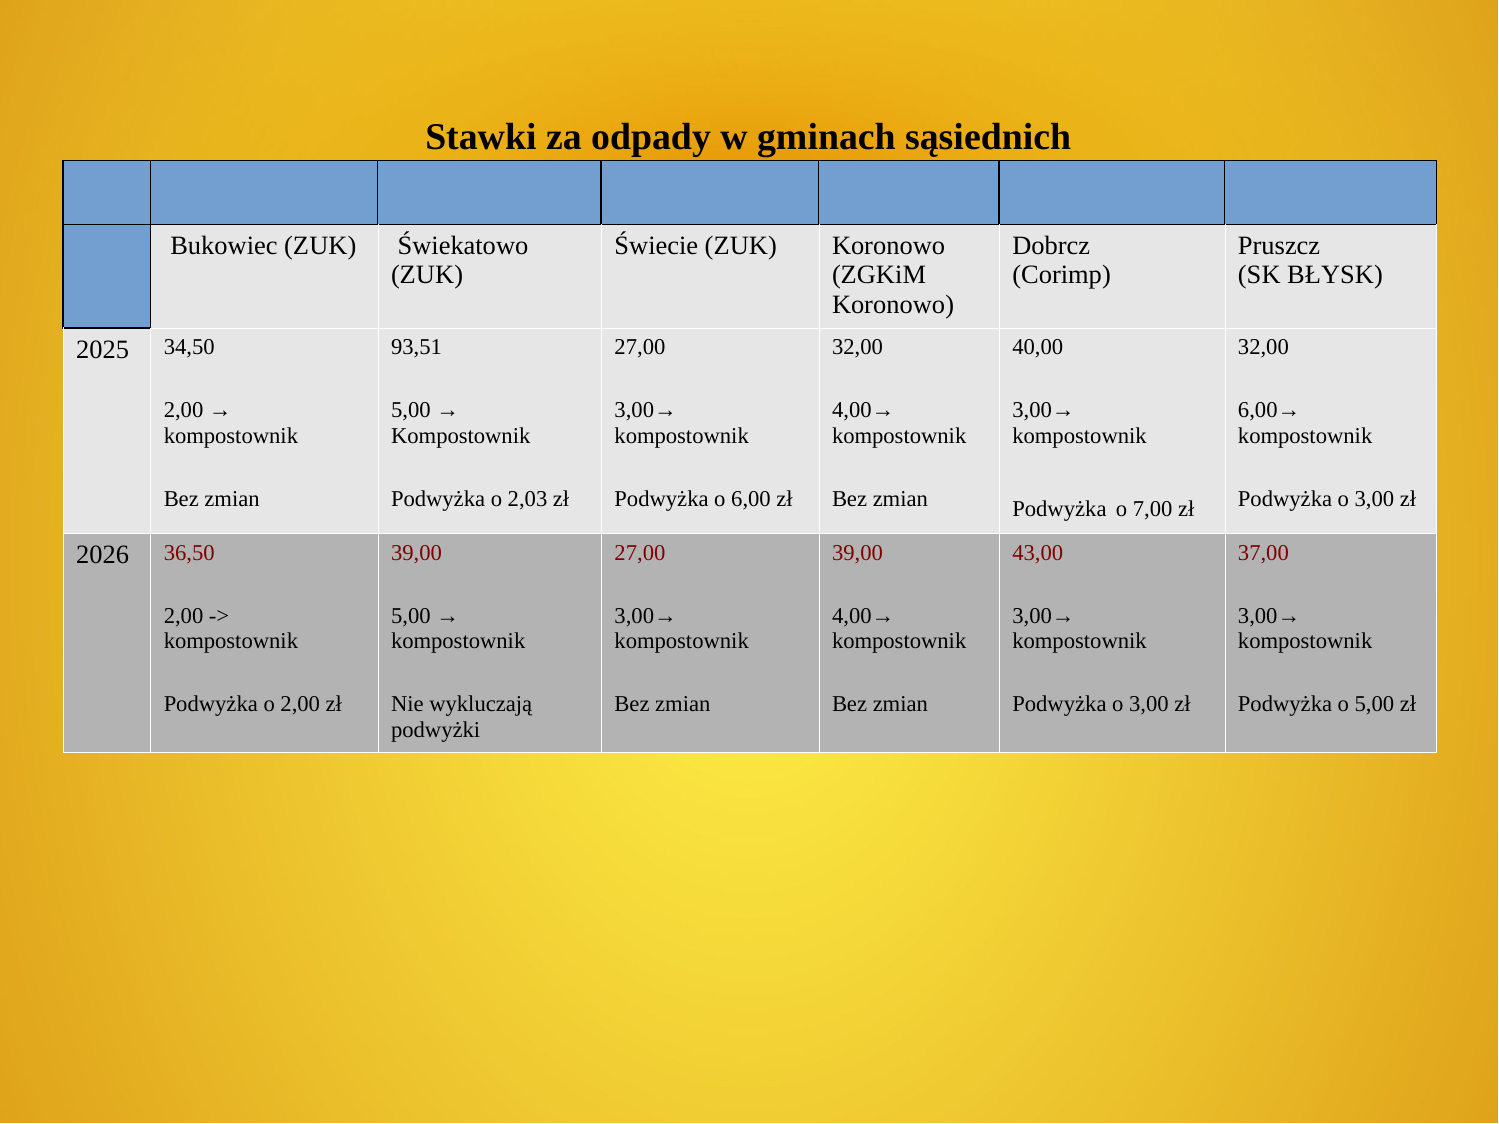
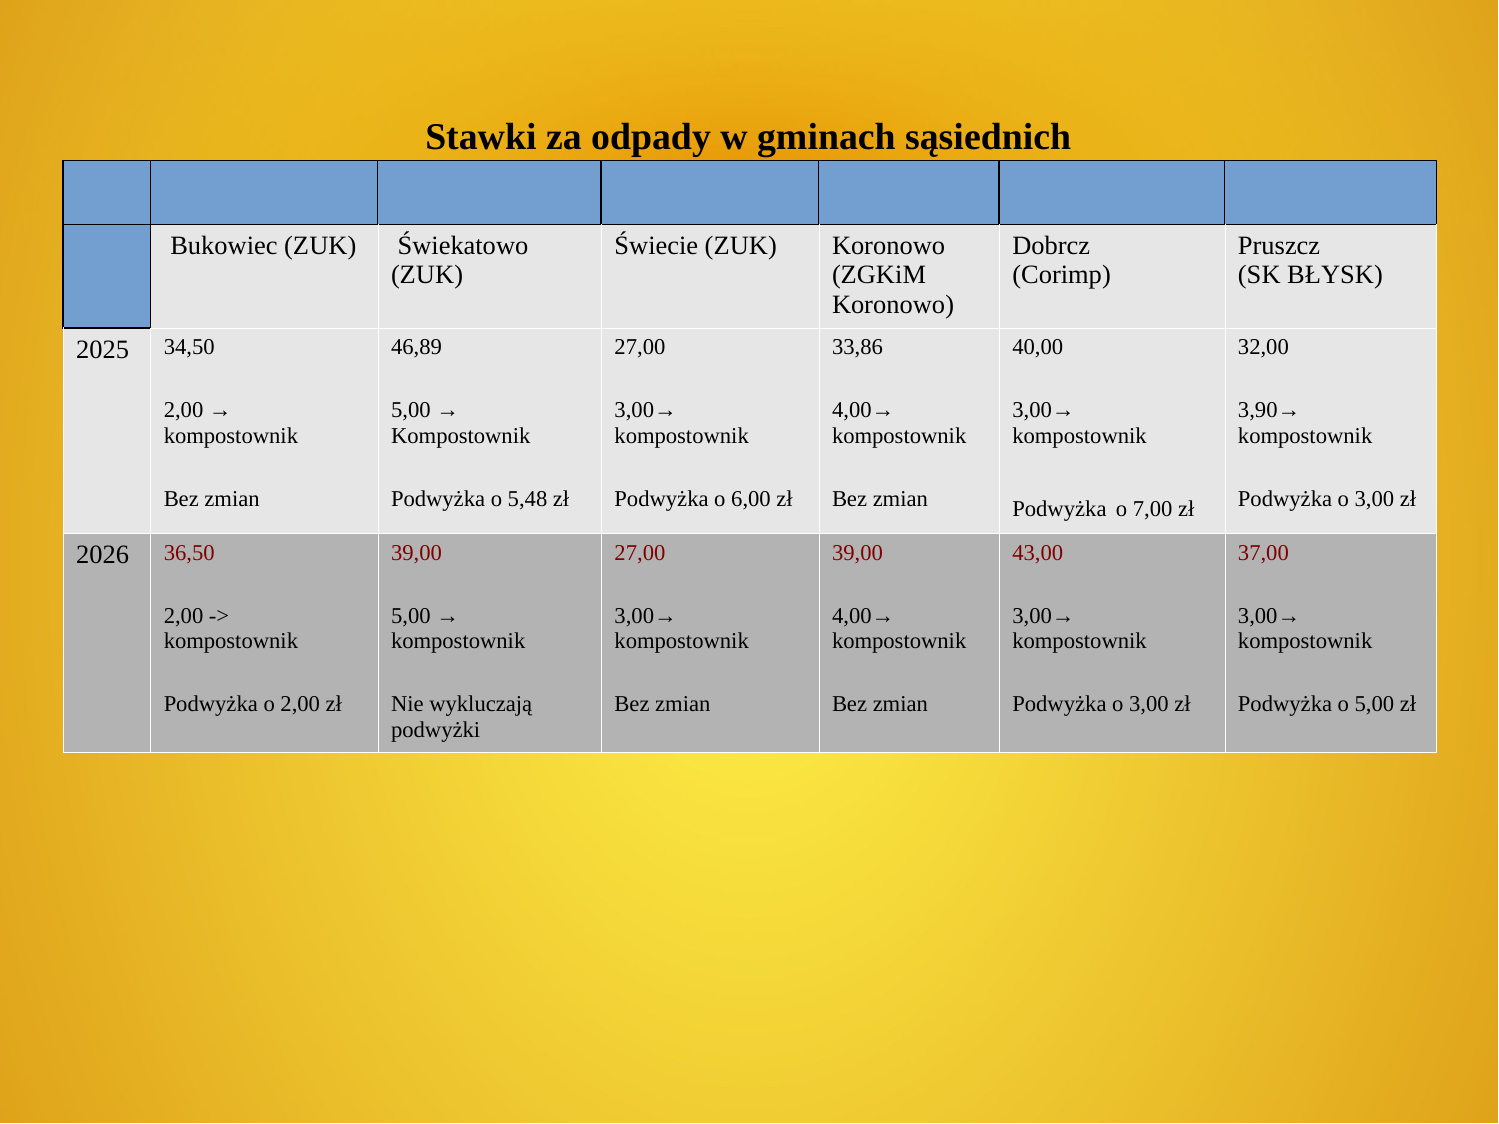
93,51: 93,51 -> 46,89 (417, 347)
32,00: 32,00 -> 33,86 (858, 347)
6,00→: 6,00→ -> 3,90→ (1269, 411)
2,03: 2,03 -> 5,48 (528, 499)
